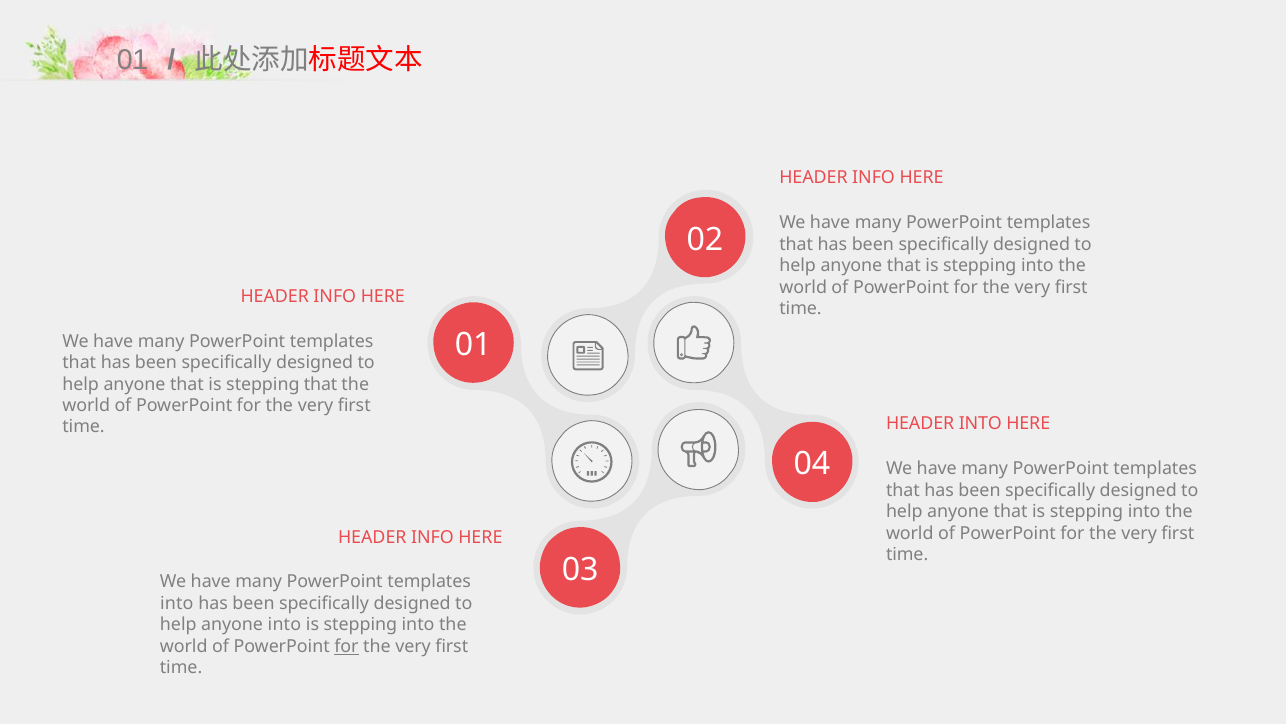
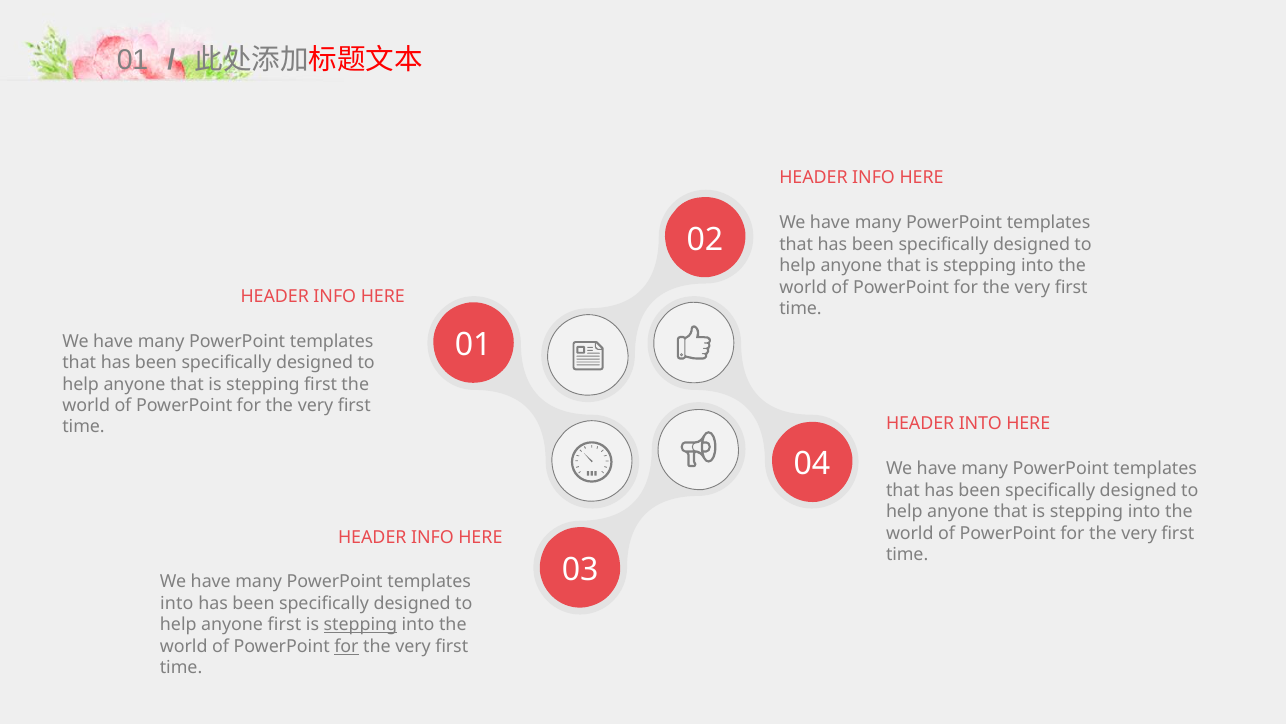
stepping that: that -> first (321, 384)
anyone into: into -> first (284, 625)
stepping underline: none -> present (360, 625)
